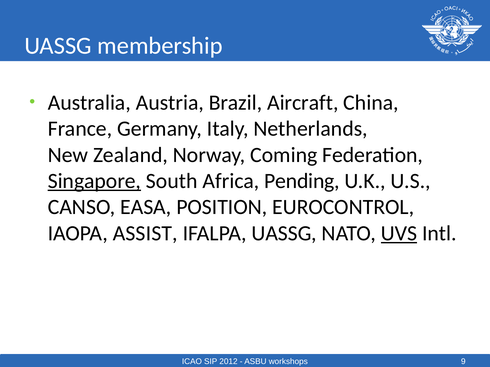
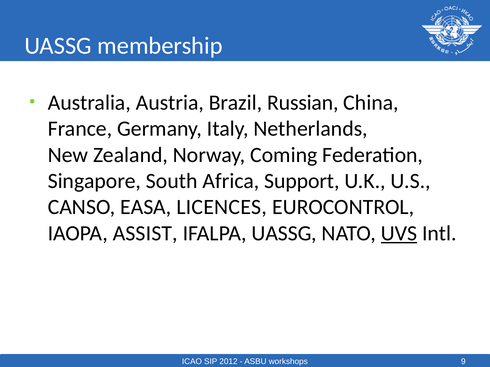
Aircraft: Aircraft -> Russian (303, 103)
Singapore underline: present -> none (94, 181)
Pending: Pending -> Support (302, 181)
POSITION: POSITION -> LICENCES (222, 207)
